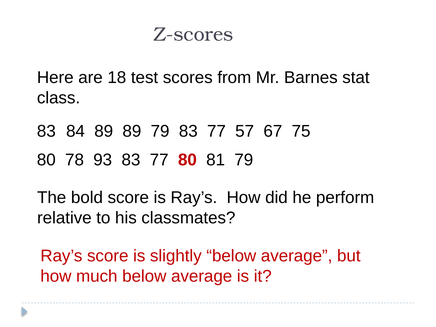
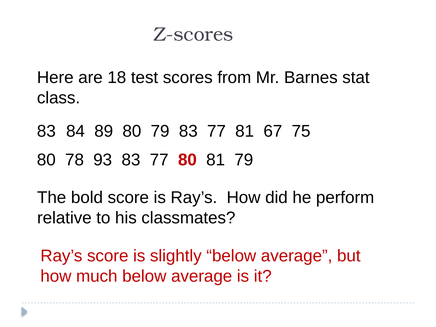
89 89: 89 -> 80 (132, 131)
77 57: 57 -> 81 (245, 131)
